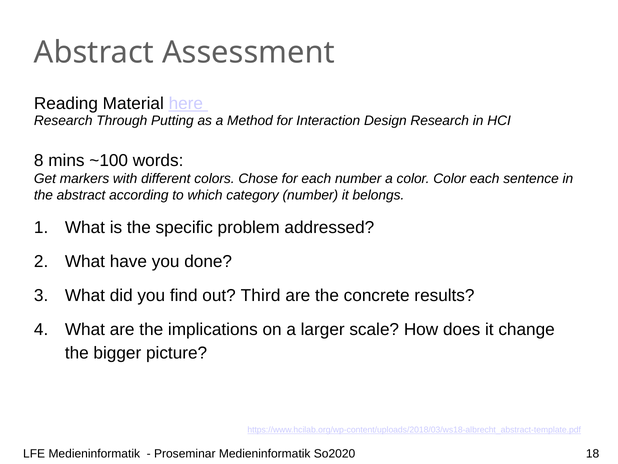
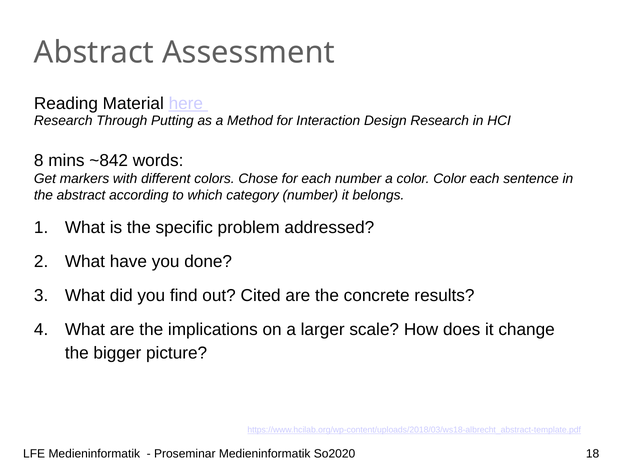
~100: ~100 -> ~842 (109, 160)
Third: Third -> Cited (261, 295)
